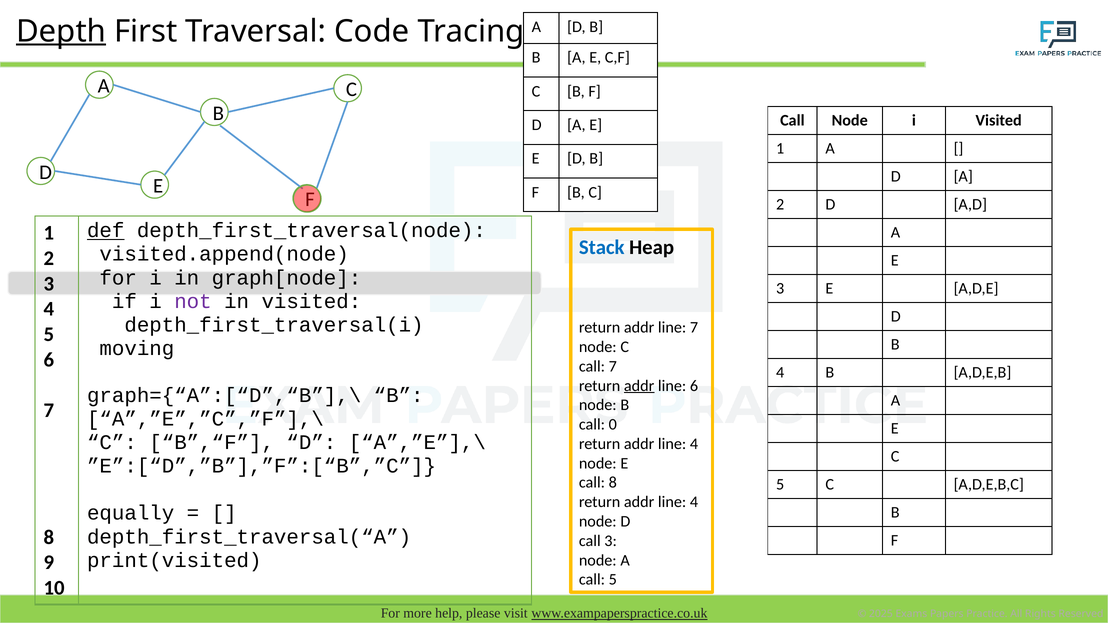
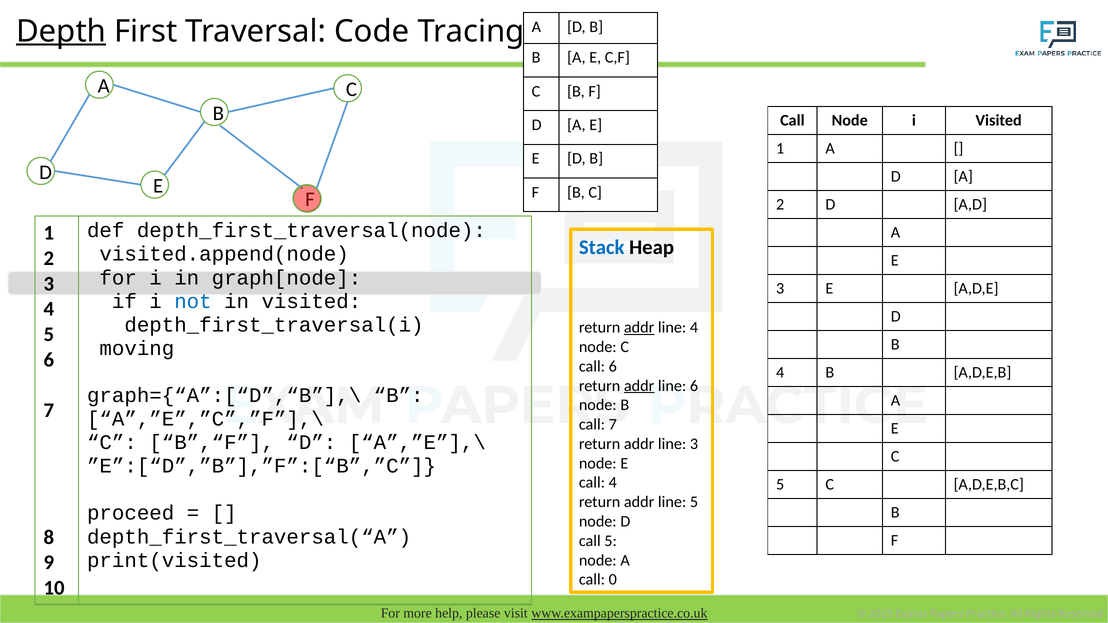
def underline: present -> none (106, 231)
not colour: purple -> blue (193, 301)
addr underline: none -> present (639, 328)
line 7: 7 -> 4 (694, 328)
call 7: 7 -> 6 (613, 366)
call 0: 0 -> 7 (613, 425)
4: 4 -> 3 (694, 444)
call 8: 8 -> 4 (613, 483)
4: 4 -> 5 (694, 502)
equally: equally -> proceed (131, 513)
call 3: 3 -> 5 (611, 541)
call 5: 5 -> 0 (613, 580)
